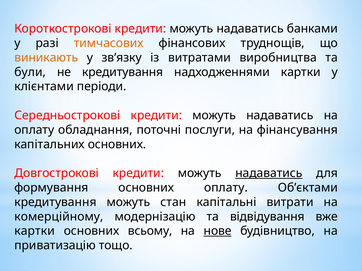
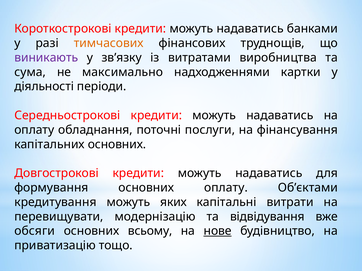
виникають colour: orange -> purple (46, 58)
були: були -> сума (30, 72)
не кредитування: кредитування -> максимально (123, 72)
клієнтами: клієнтами -> діяльності (44, 87)
надаватись underline: present -> none (269, 174)
стан: стан -> яких (174, 202)
комерційному: комерційному -> перевищувати (59, 217)
картки: картки -> обсяги (35, 231)
